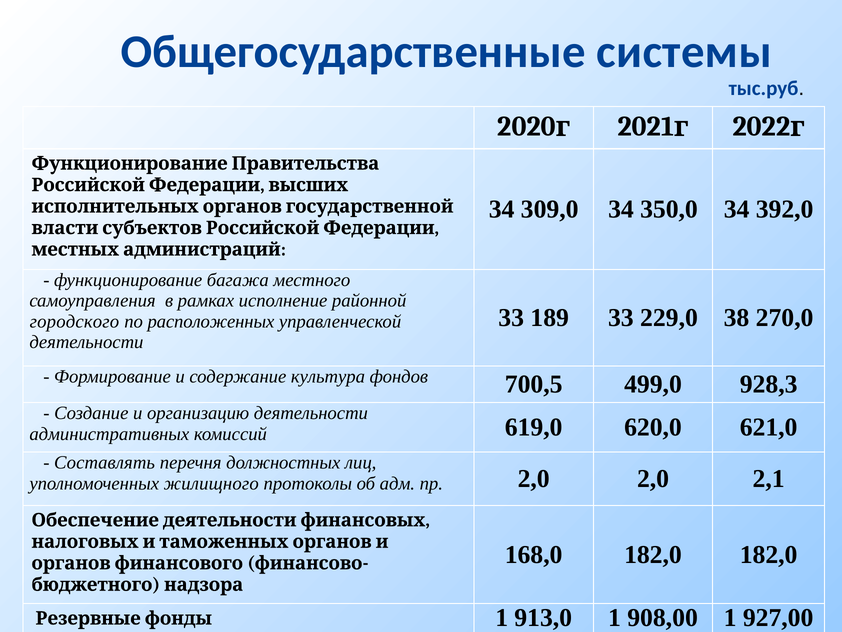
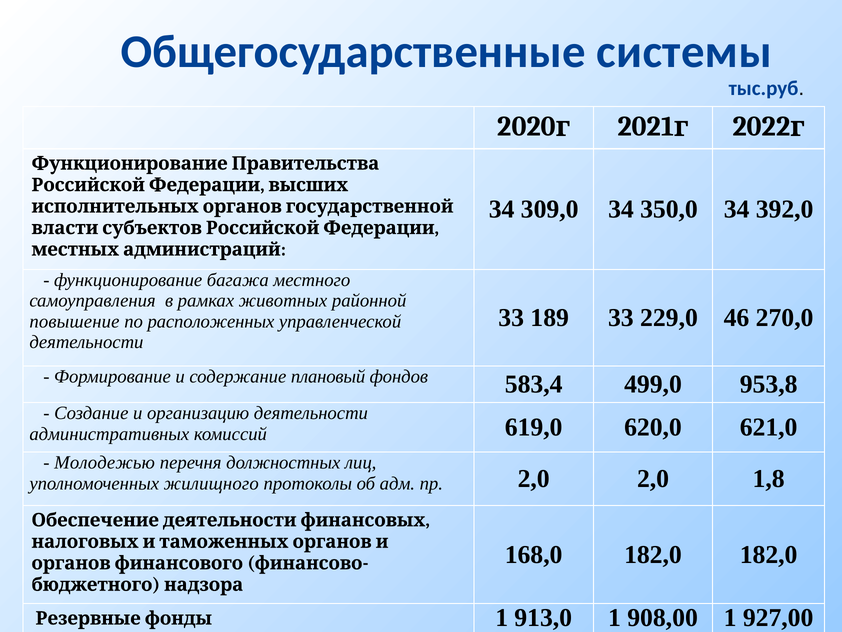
исполнение: исполнение -> животных (283, 300)
38: 38 -> 46 (737, 318)
городского: городского -> повышение (74, 321)
культура: культура -> плановый (328, 376)
700,5: 700,5 -> 583,4 (534, 384)
928,3: 928,3 -> 953,8 (769, 384)
Составлять: Составлять -> Молодежью (105, 462)
2,1: 2,1 -> 1,8 (769, 479)
